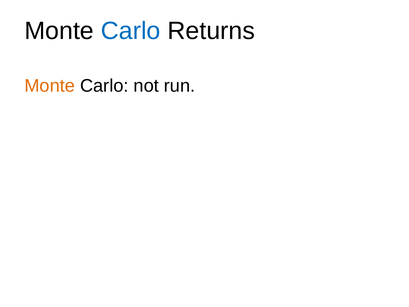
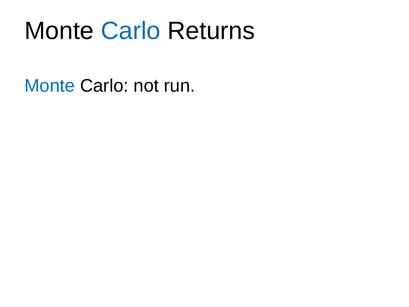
Monte colour: orange -> blue (50, 86)
